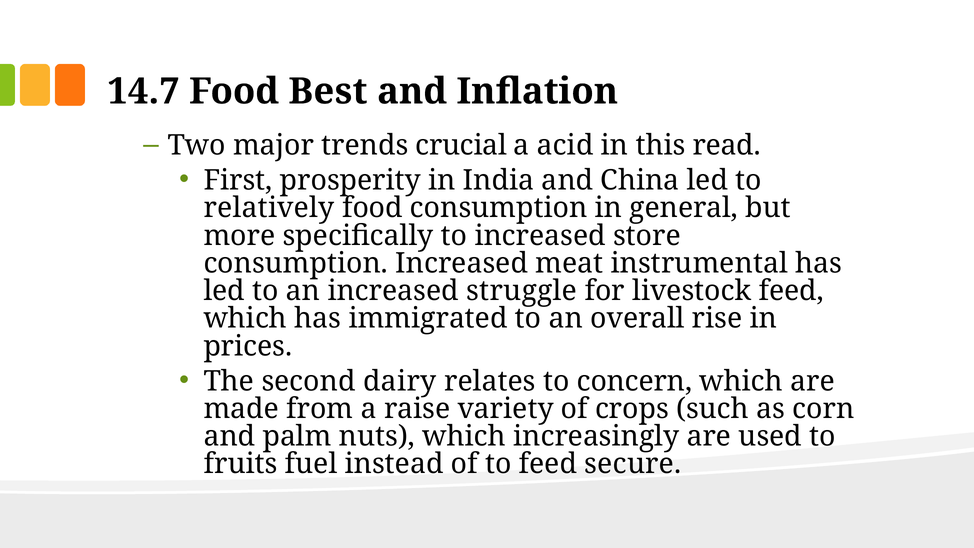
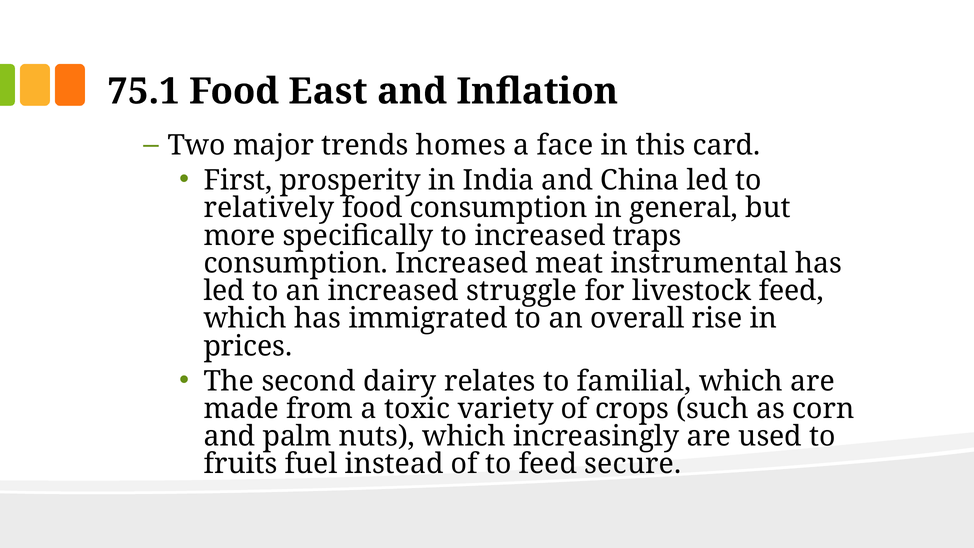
14.7: 14.7 -> 75.1 (143, 91)
Best: Best -> East (328, 91)
crucial: crucial -> homes (461, 145)
acid: acid -> face (565, 145)
read: read -> card (727, 145)
store: store -> traps (647, 236)
concern: concern -> familial (634, 381)
raise: raise -> toxic (417, 409)
